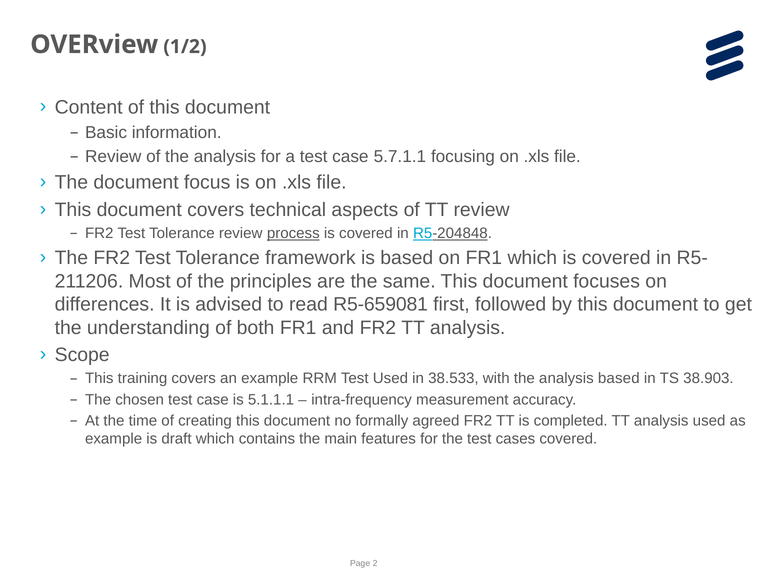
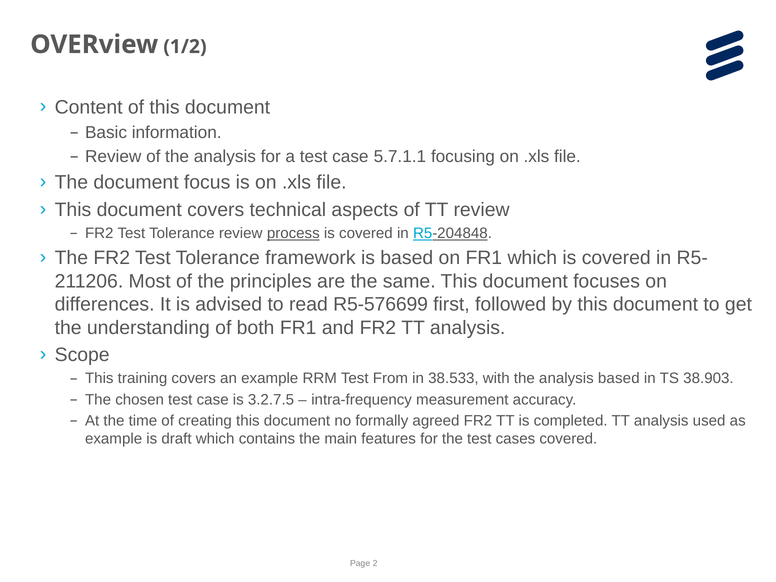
R5-659081: R5-659081 -> R5-576699 (381, 305)
Test Used: Used -> From (390, 378)
5.1.1.1: 5.1.1.1 -> 3.2.7.5 (271, 400)
